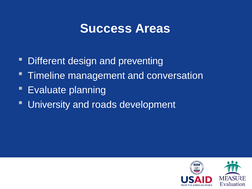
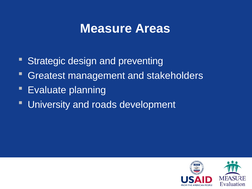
Success: Success -> Measure (106, 28)
Different: Different -> Strategic (46, 61)
Timeline: Timeline -> Greatest (46, 76)
conversation: conversation -> stakeholders (175, 76)
